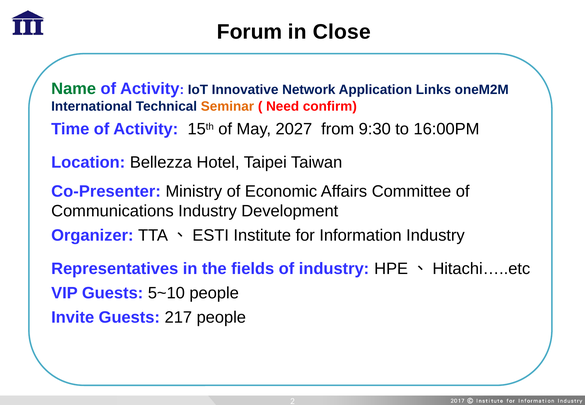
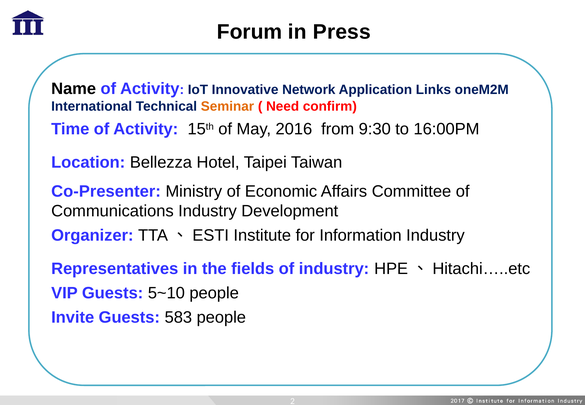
Close: Close -> Press (342, 32)
Name colour: green -> black (74, 89)
2027: 2027 -> 2016 (294, 129)
217: 217 -> 583 (178, 317)
